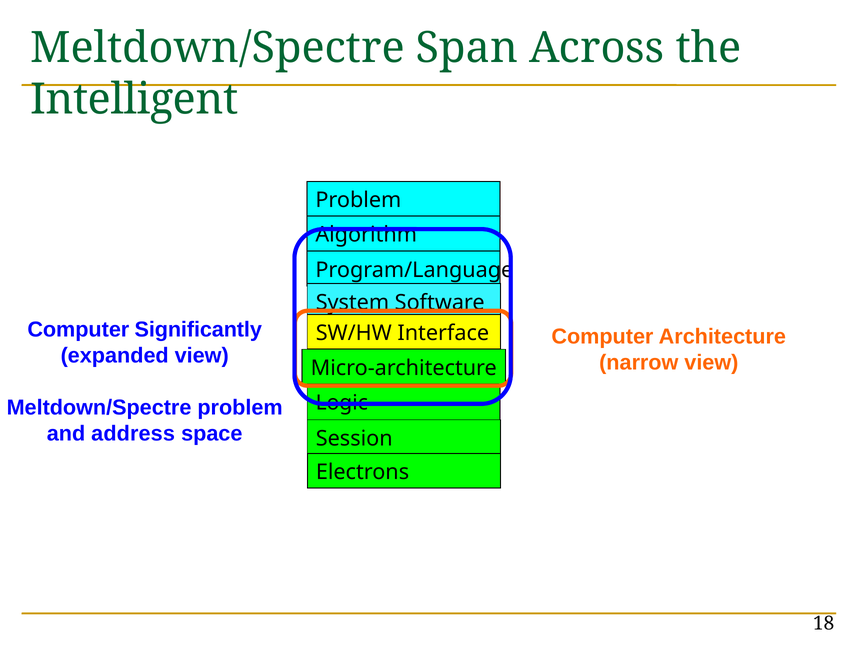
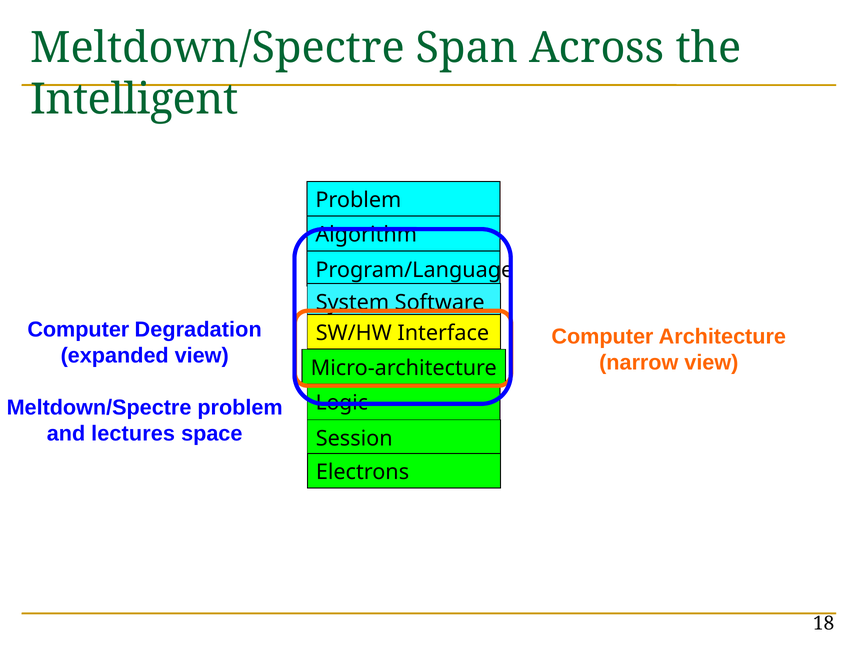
Significantly: Significantly -> Degradation (198, 329)
address: address -> lectures (133, 433)
